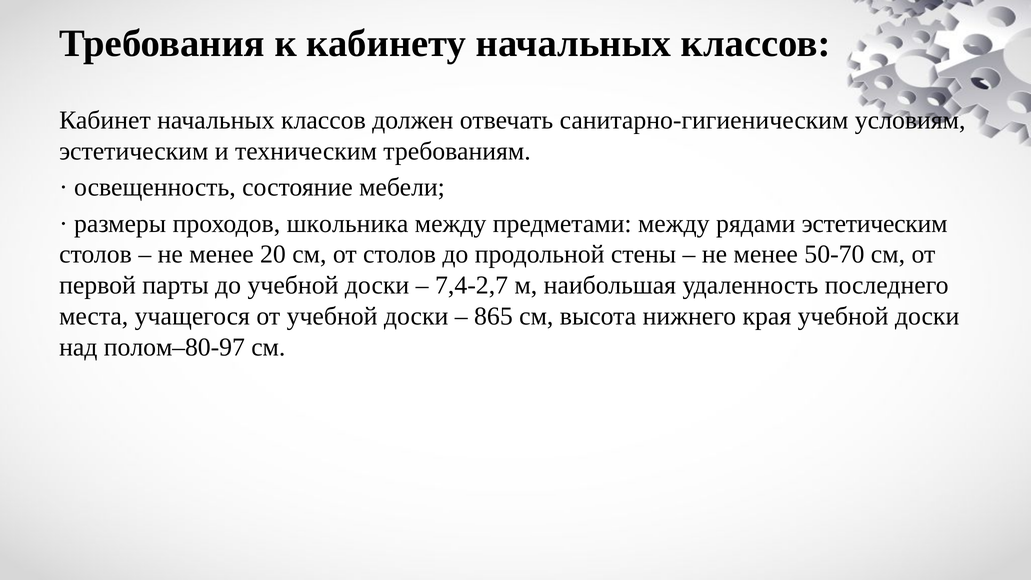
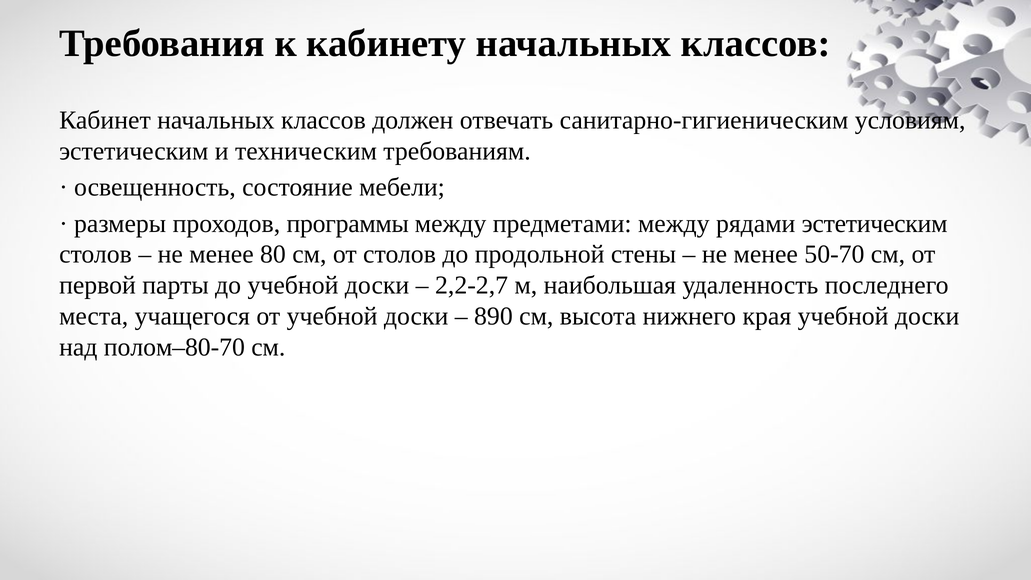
школьника: школьника -> программы (348, 223)
20: 20 -> 80 (273, 254)
7,4-2,7: 7,4-2,7 -> 2,2-2,7 (472, 285)
865: 865 -> 890 (493, 316)
полом–80-97: полом–80-97 -> полом–80-70 (174, 347)
